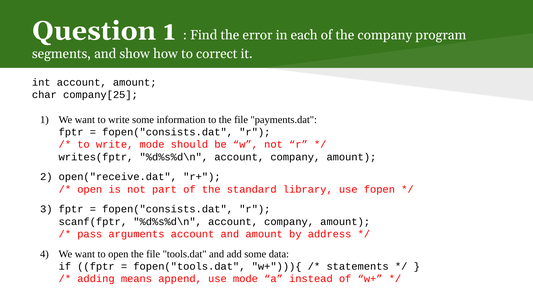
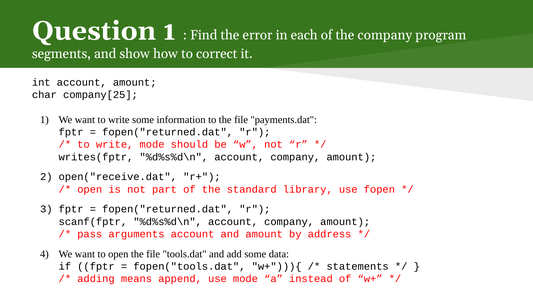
fopen("consists.dat: fopen("consists.dat -> fopen("returned.dat (168, 132)
fopen("consists.dat: fopen("consists.dat -> fopen("returned.dat (168, 209)
